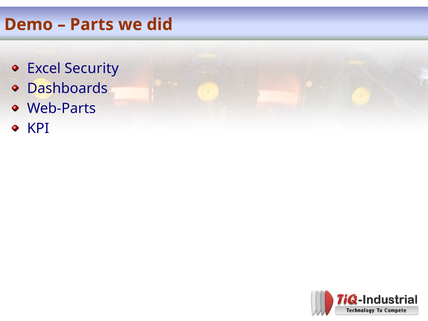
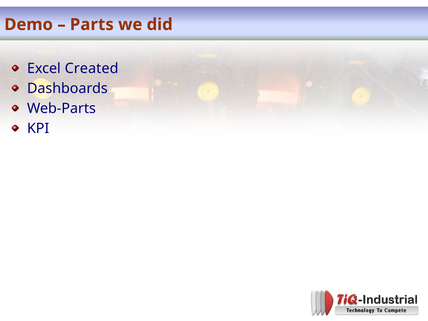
Security: Security -> Created (92, 69)
